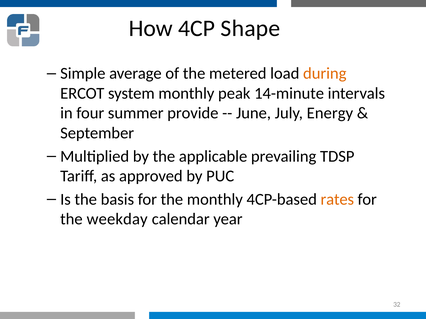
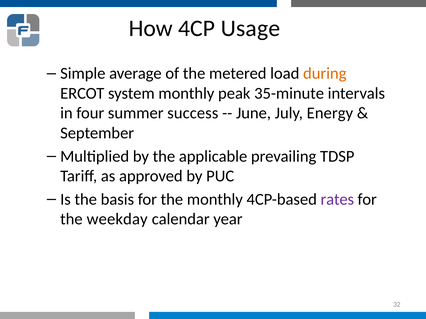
Shape: Shape -> Usage (250, 28)
14-minute: 14-minute -> 35-minute (289, 93)
provide: provide -> success (193, 113)
rates colour: orange -> purple (337, 200)
